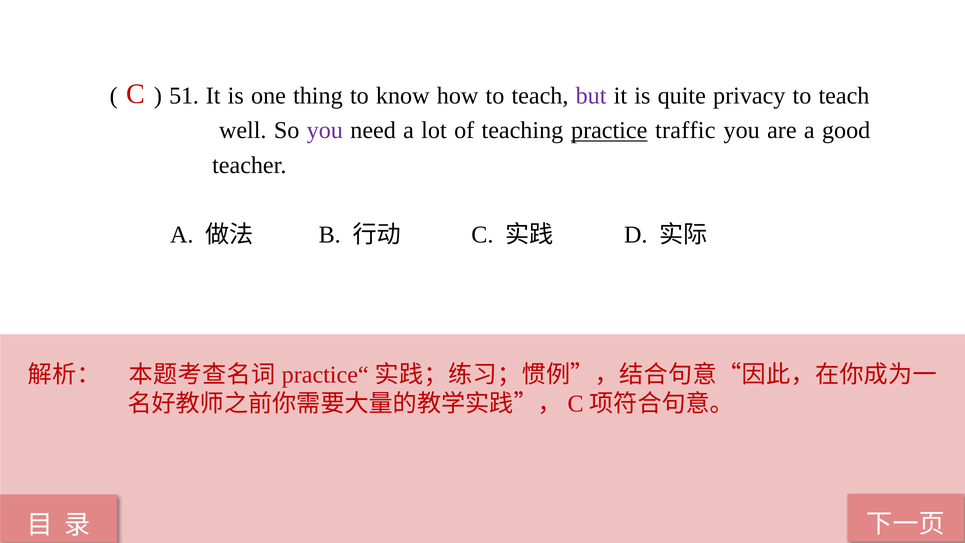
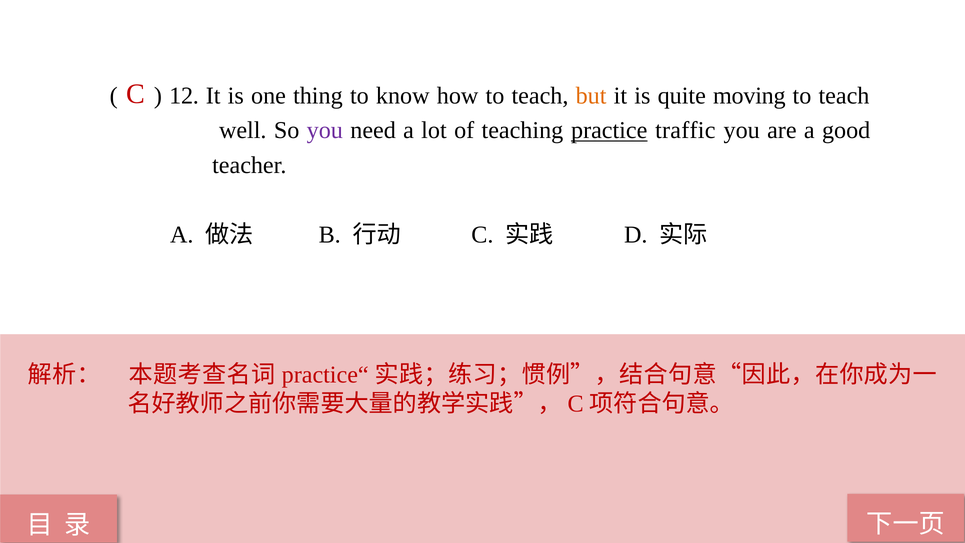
51: 51 -> 12 (184, 96)
but colour: purple -> orange (591, 96)
privacy: privacy -> moving (749, 96)
